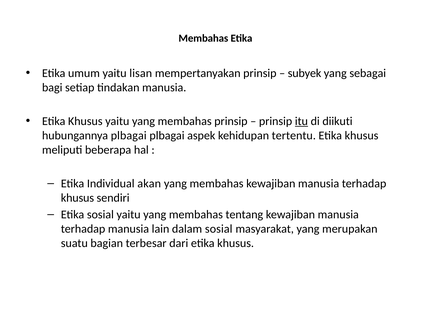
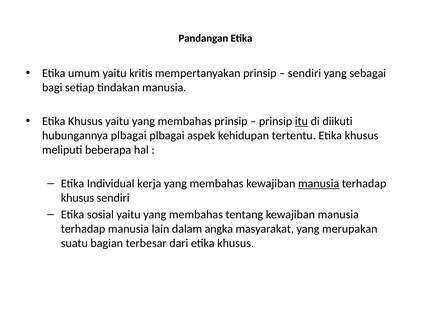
Membahas: Membahas -> Pandangan (203, 38)
lisan: lisan -> kritis (141, 73)
subyek: subyek -> sendiri (304, 73)
akan: akan -> kerja (149, 184)
manusia underline: none -> present (319, 184)
dalam sosial: sosial -> angka (219, 229)
